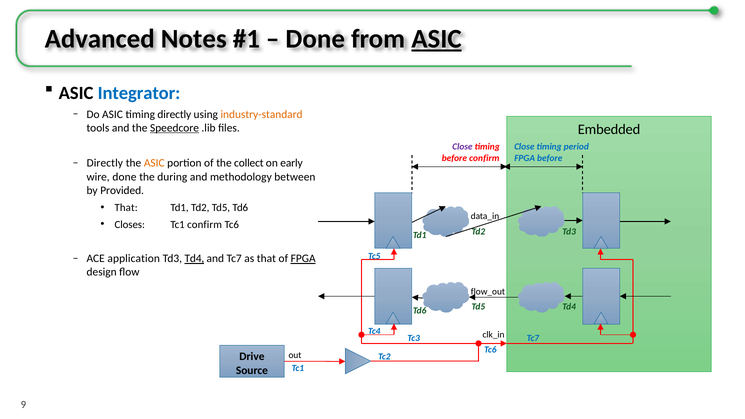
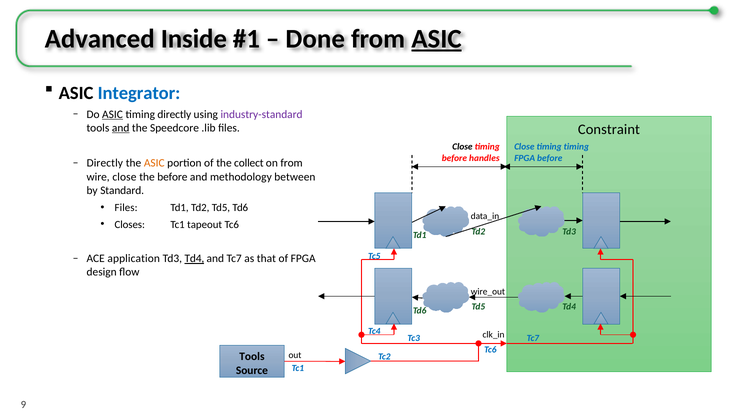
Notes: Notes -> Inside (194, 39)
ASIC underline: none -> present (113, 114)
industry-standard colour: orange -> purple (262, 114)
and underline: none -> present (121, 128)
Speedcore underline: present -> none (174, 128)
Embedded: Embedded -> Constraint (609, 130)
Close colour: purple -> black (462, 147)
timing period: period -> timing (576, 147)
before confirm: confirm -> handles (484, 158)
on early: early -> from (292, 163)
wire done: done -> close (124, 177)
the during: during -> before (172, 177)
Provided: Provided -> Standard (122, 191)
That: That -> Files (126, 208)
Tc1 confirm: confirm -> tapeout (205, 224)
FPGA underline: present -> none (303, 259)
flow_out: flow_out -> wire_out (488, 292)
Drive: Drive -> Tools (252, 357)
